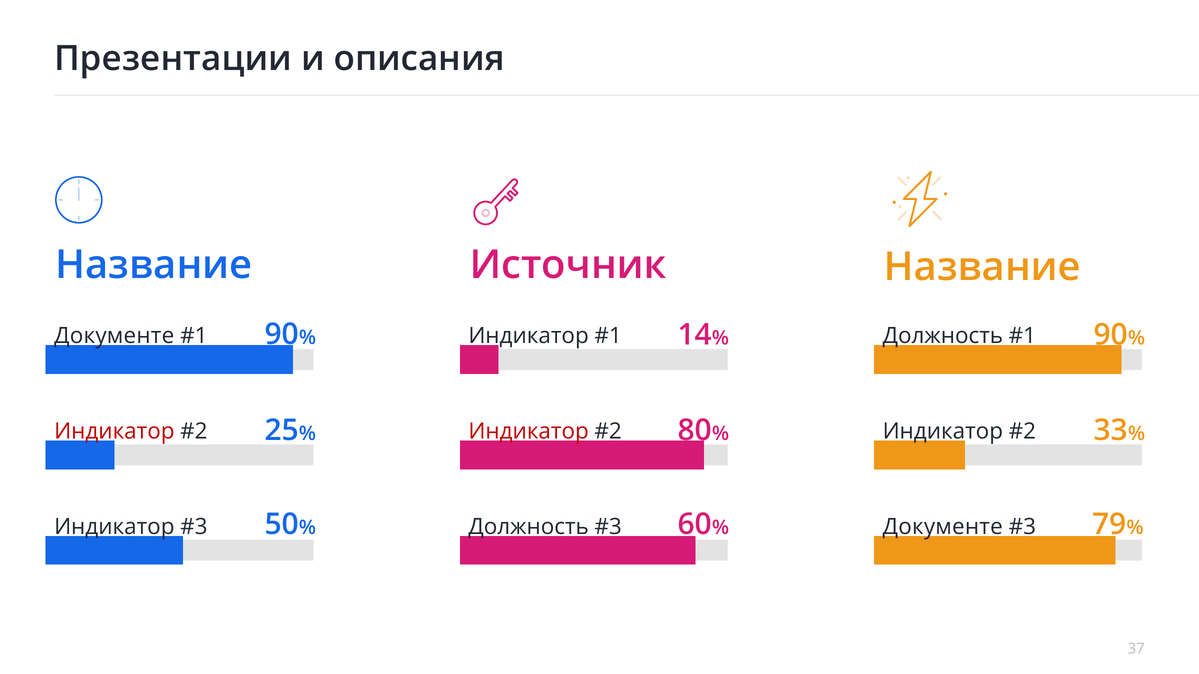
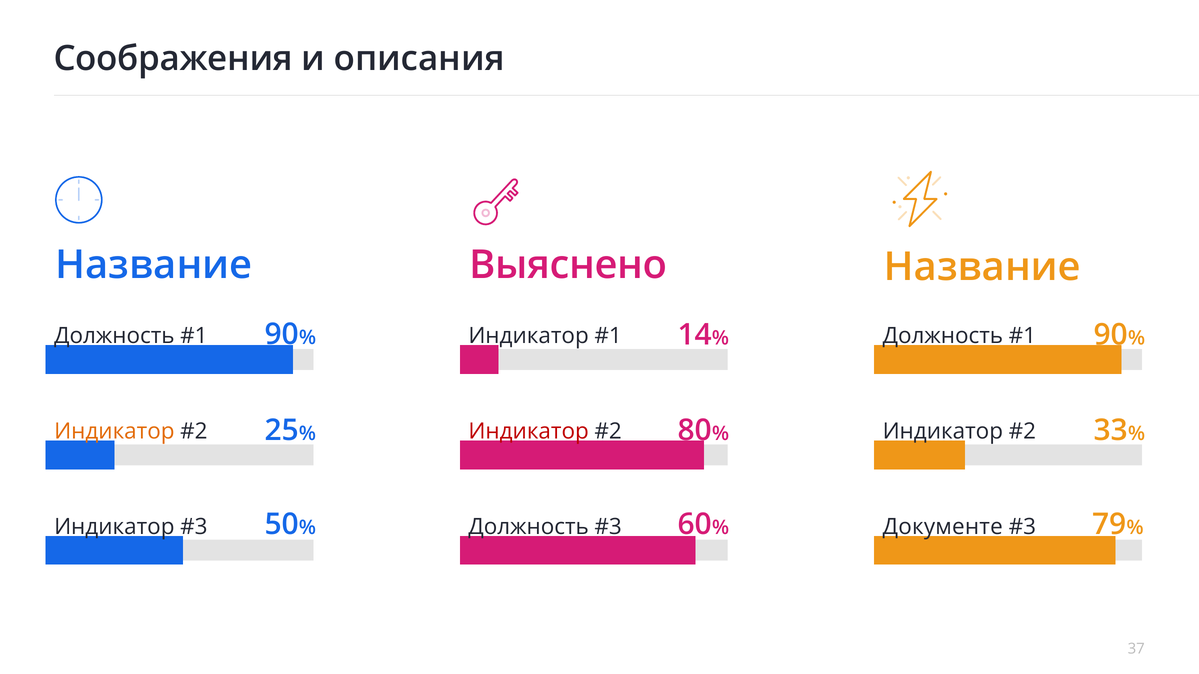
Презентации: Презентации -> Соображения (173, 59)
Источник: Источник -> Выяснено (568, 265)
Документе: Документе -> Должность (114, 336)
Индикатор colour: red -> orange (114, 432)
